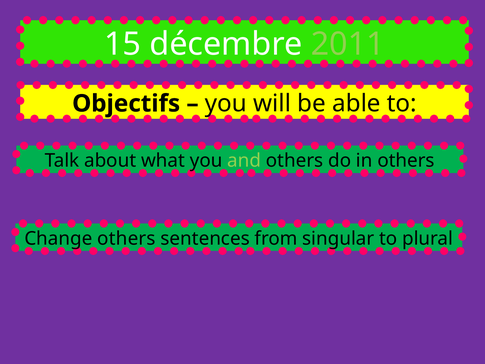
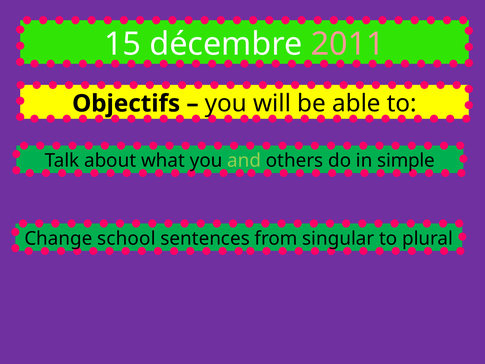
2011 colour: light green -> pink (348, 44)
in others: others -> simple (406, 161)
Change others: others -> school (126, 238)
